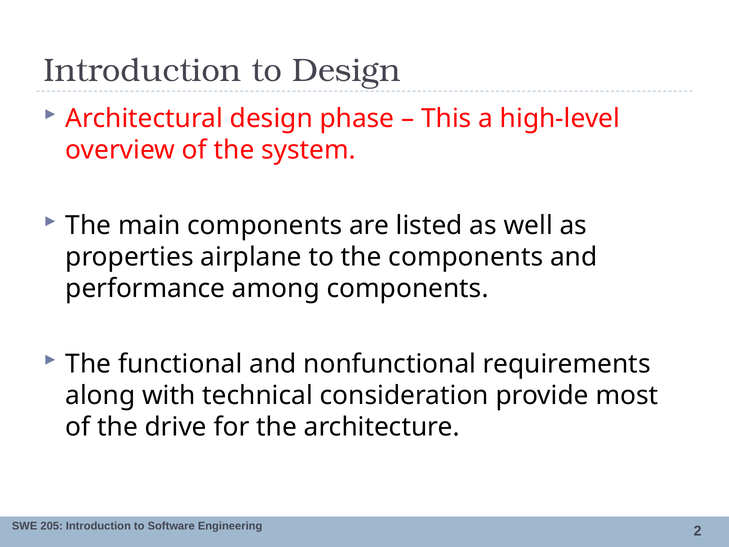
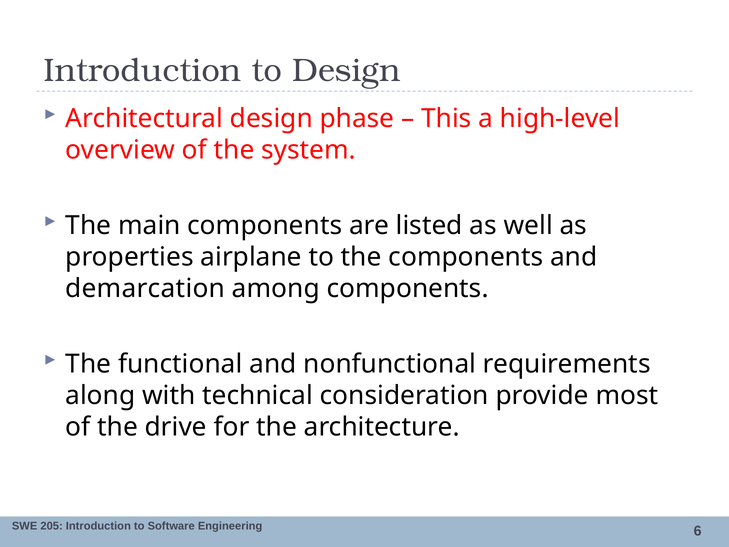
performance: performance -> demarcation (145, 289)
2: 2 -> 6 (698, 531)
